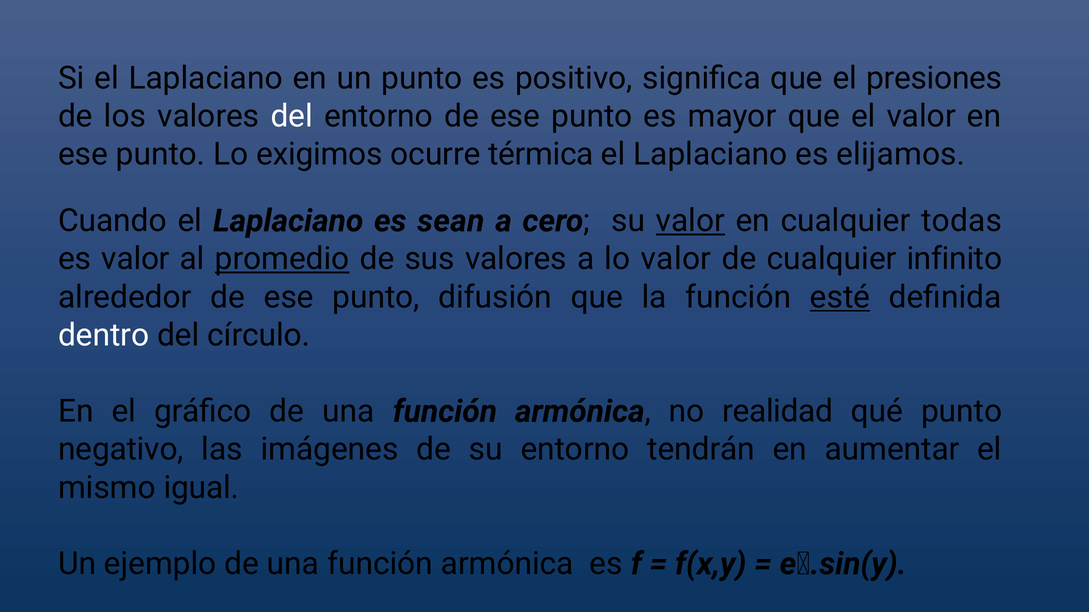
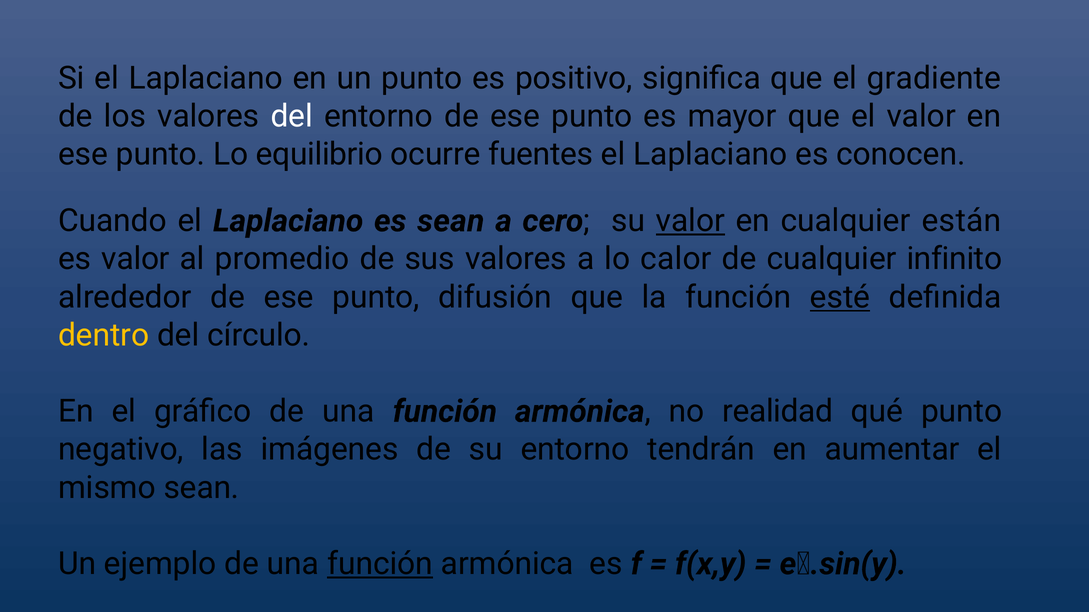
presiones: presiones -> gradiente (934, 78)
exigimos: exigimos -> equilibrio (319, 155)
térmica: térmica -> fuentes (541, 155)
elijamos: elijamos -> conocen (901, 155)
todas: todas -> están (962, 221)
promedio underline: present -> none (282, 259)
lo valor: valor -> calor (676, 259)
dentro colour: white -> yellow (104, 335)
mismo igual: igual -> sean (202, 488)
función underline: none -> present (380, 564)
